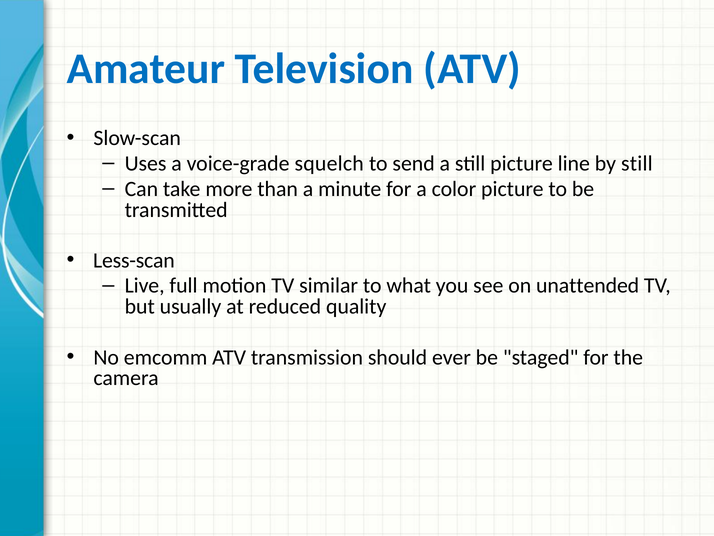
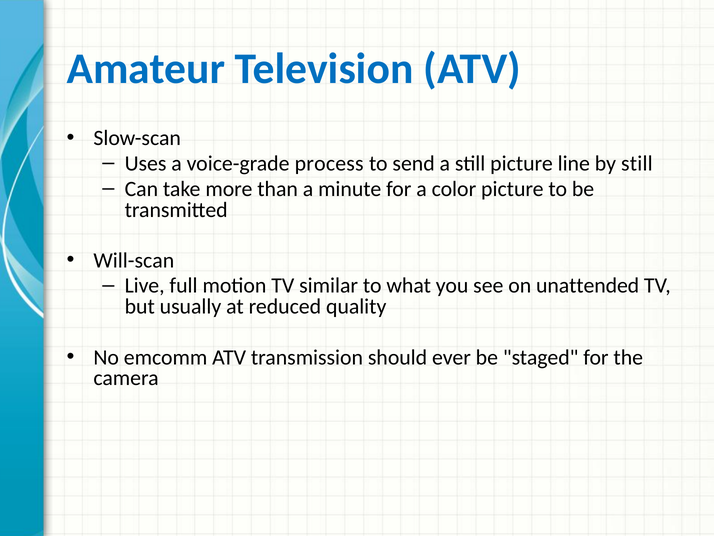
squelch: squelch -> process (329, 163)
Less-scan: Less-scan -> Will-scan (134, 260)
